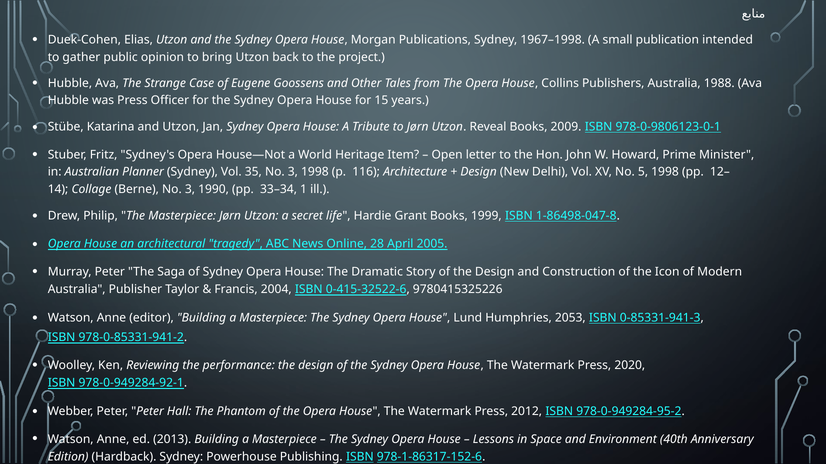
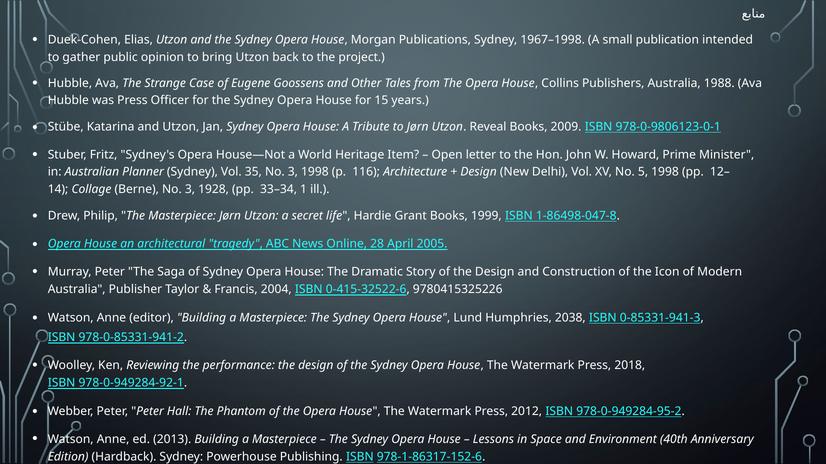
1990: 1990 -> 1928 (214, 190)
2053: 2053 -> 2038 (570, 318)
2020: 2020 -> 2018 (630, 366)
